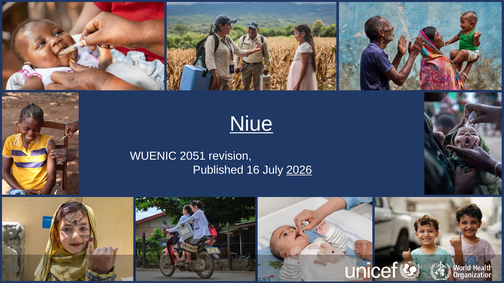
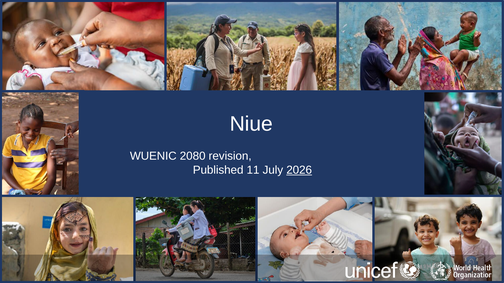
Niue underline: present -> none (251, 124)
2051: 2051 -> 2080 (193, 156)
16: 16 -> 11 (253, 170)
